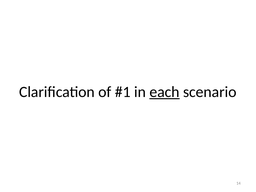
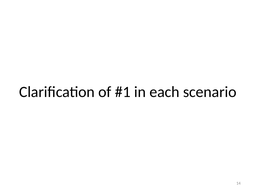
each underline: present -> none (164, 92)
